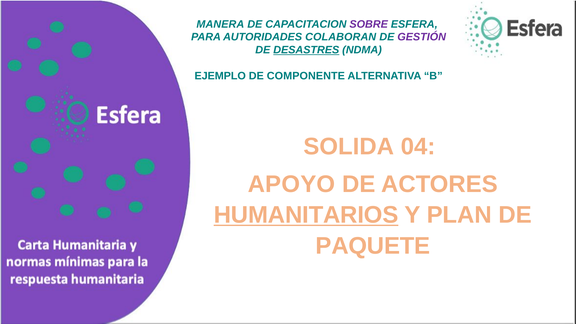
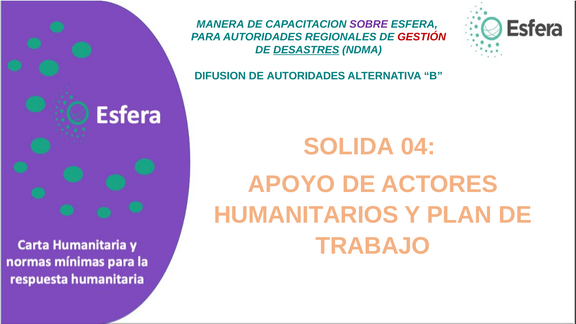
COLABORAN: COLABORAN -> REGIONALES (341, 37)
GESTIÓN colour: purple -> red (422, 37)
EJEMPLO: EJEMPLO -> DIFUSION (220, 76)
DE COMPONENTE: COMPONENTE -> AUTORIDADES (306, 76)
HUMANITARIOS underline: present -> none (306, 215)
PAQUETE: PAQUETE -> TRABAJO (373, 246)
